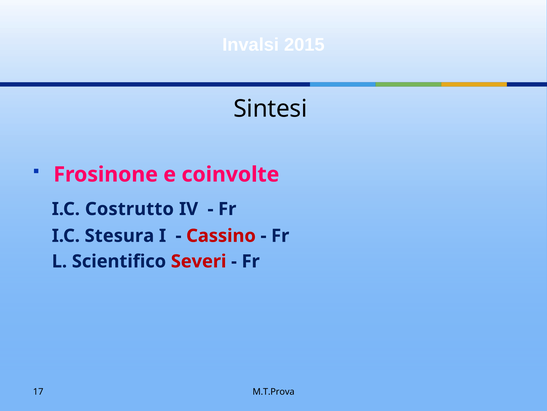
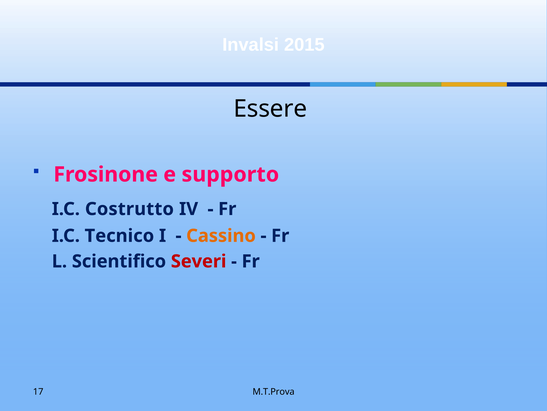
Sintesi: Sintesi -> Essere (270, 109)
coinvolte: coinvolte -> supporto (230, 174)
Stesura: Stesura -> Tecnico (119, 235)
Cassino colour: red -> orange (221, 235)
